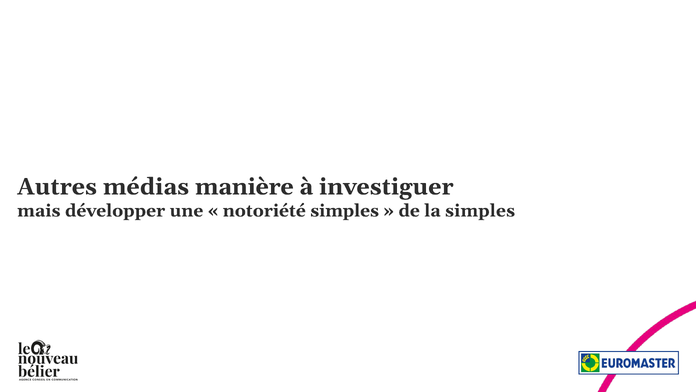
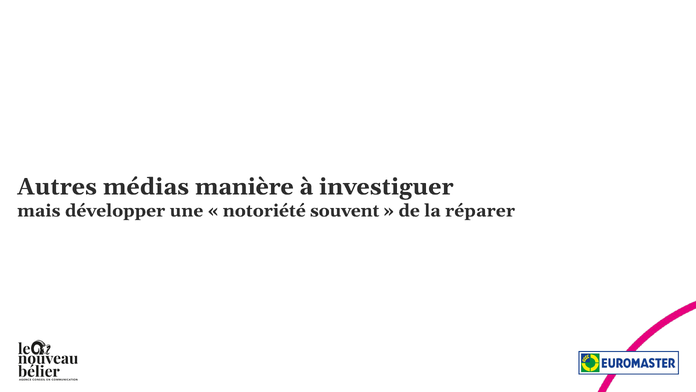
notoriété simples: simples -> souvent (345, 210)
la simples: simples -> réparer (480, 210)
